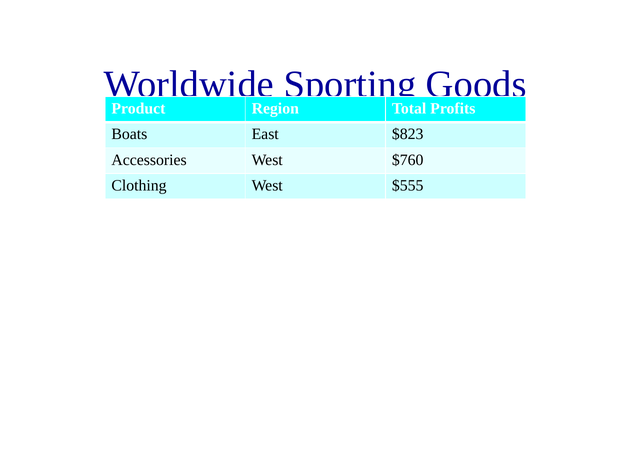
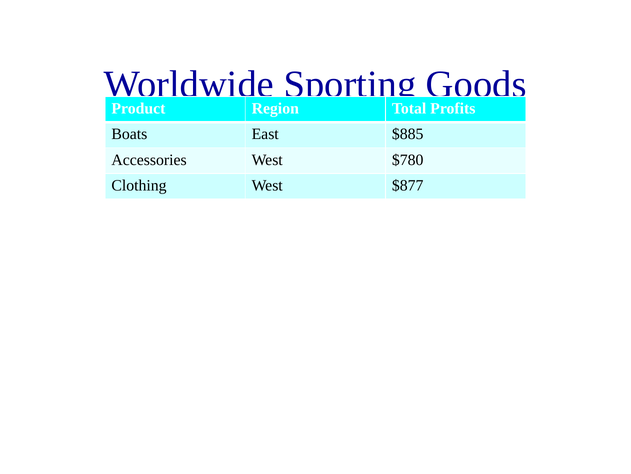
$823: $823 -> $885 (408, 134)
$760: $760 -> $780 (408, 160)
$555: $555 -> $877 (408, 185)
